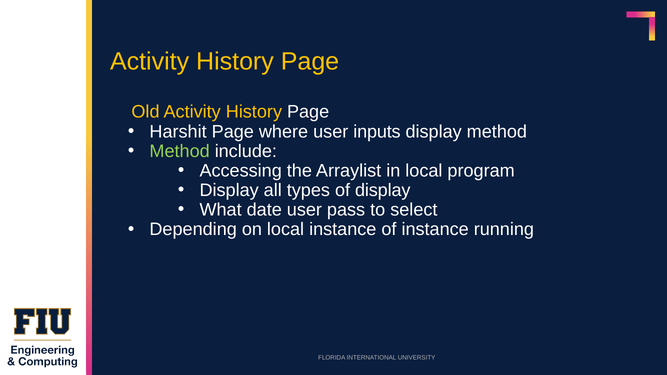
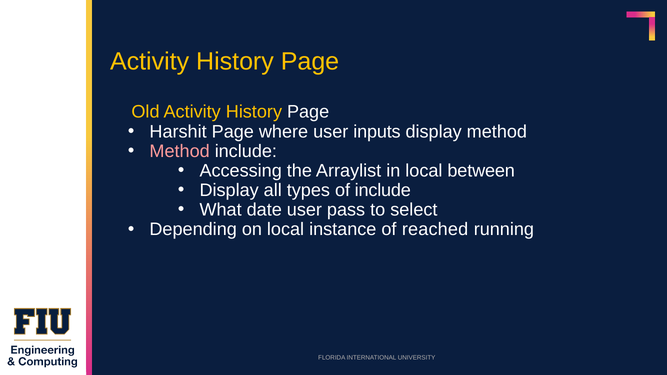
Method colour: light green -> pink (180, 151)
program: program -> between (481, 171)
of display: display -> include (383, 190)
of instance: instance -> reached (435, 229)
